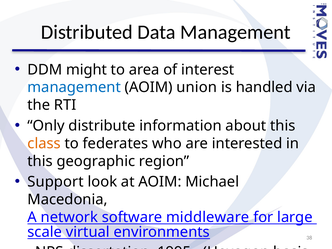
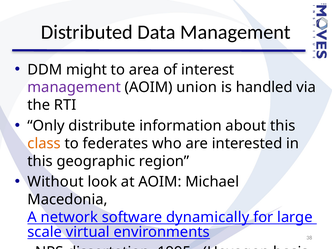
management colour: blue -> purple (74, 87)
Support: Support -> Without (56, 182)
middleware: middleware -> dynamically (208, 217)
